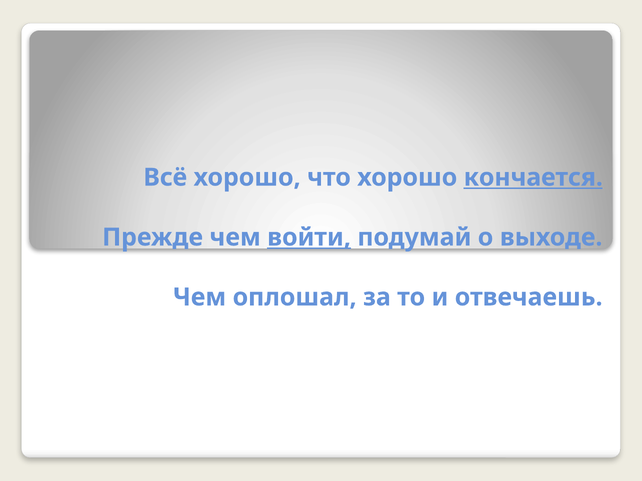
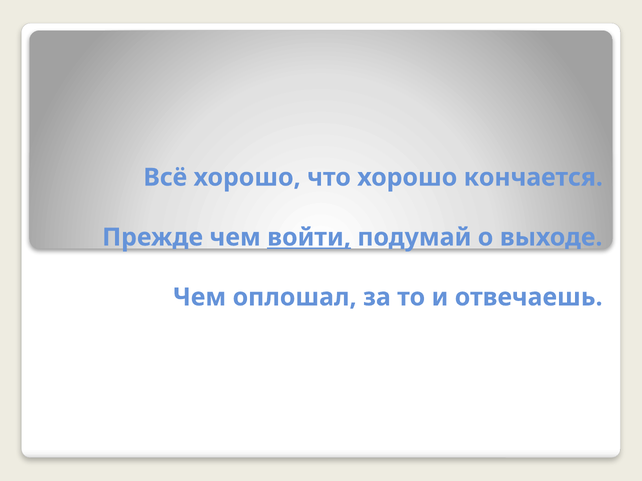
кончается underline: present -> none (533, 178)
